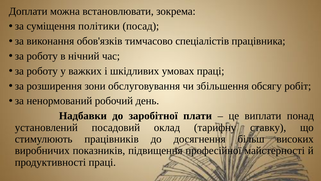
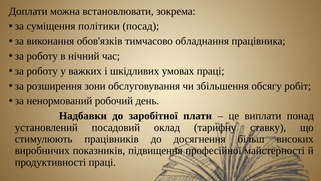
спеціалістів: спеціалістів -> обладнання (202, 41)
